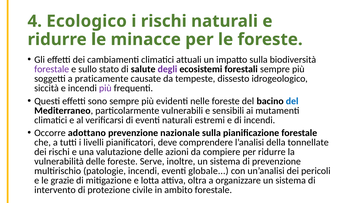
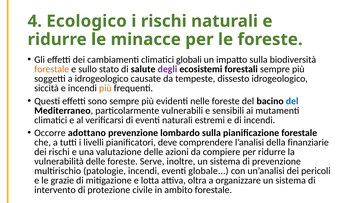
attuali: attuali -> globali (189, 60)
forestale colour: purple -> orange (52, 69)
a praticamente: praticamente -> idrogeologico (102, 79)
più colour: purple -> orange (105, 88)
nazionale: nazionale -> lombardo (180, 133)
tonnellate: tonnellate -> finanziarie (308, 143)
